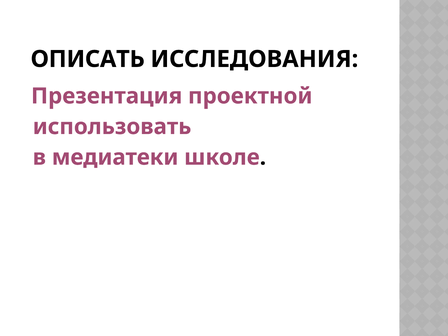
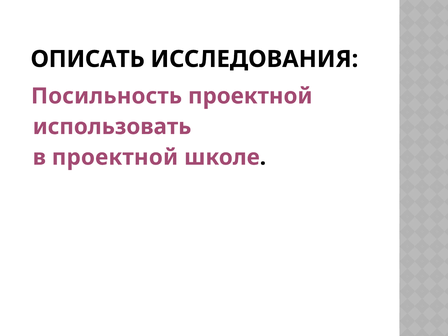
Презентация: Презентация -> Посильность (107, 96)
в медиатеки: медиатеки -> проектной (115, 157)
